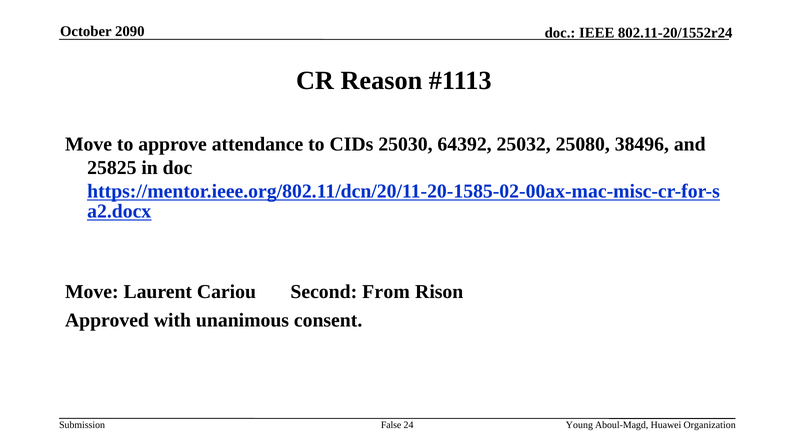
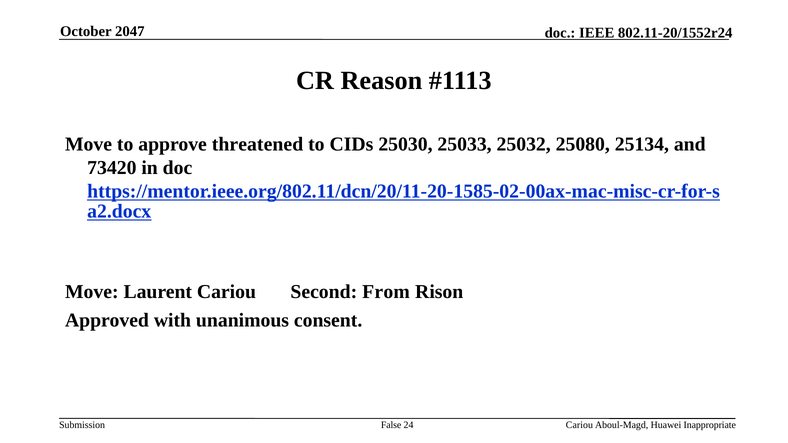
2090: 2090 -> 2047 (130, 31)
attendance: attendance -> threatened (258, 144)
64392: 64392 -> 25033 (465, 144)
38496: 38496 -> 25134 (642, 144)
25825: 25825 -> 73420 (112, 168)
Young: Young -> Cariou (579, 425)
Organization: Organization -> Inappropriate (710, 425)
